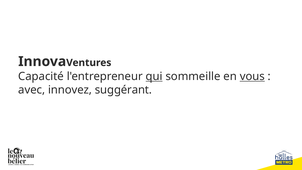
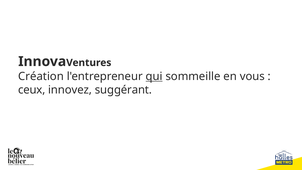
Capacité: Capacité -> Création (41, 76)
vous underline: present -> none (252, 76)
avec: avec -> ceux (32, 90)
